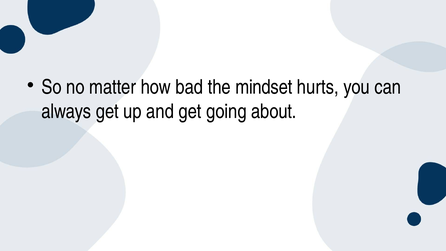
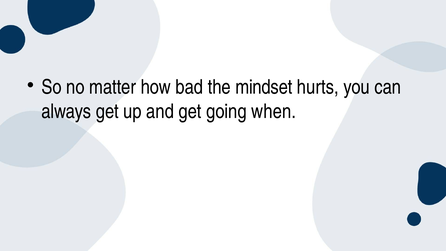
about: about -> when (274, 112)
